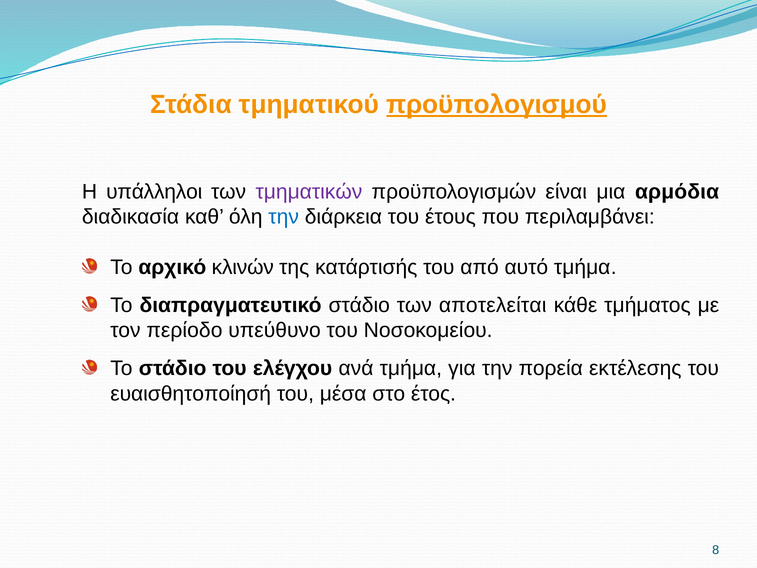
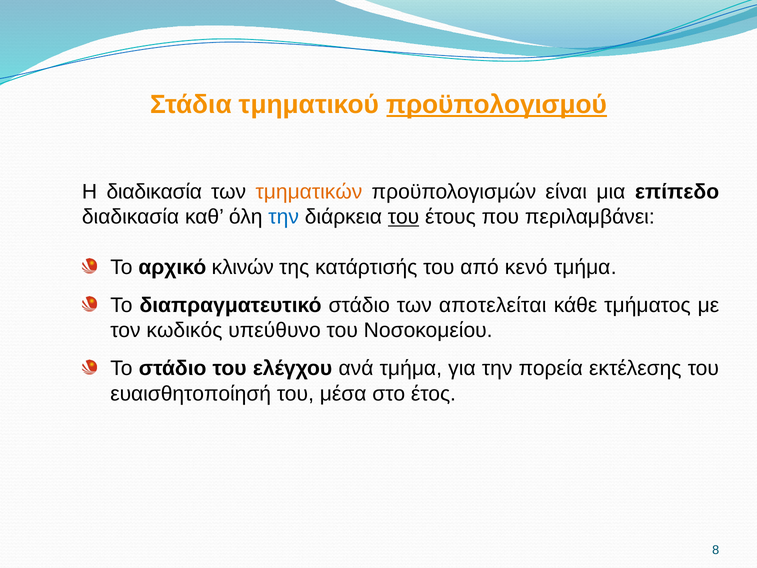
Η υπάλληλοι: υπάλληλοι -> διαδικασία (154, 192)
τμηματικών colour: purple -> orange (309, 192)
αρμόδια: αρμόδια -> επίπεδο (677, 192)
του underline: none -> present (404, 217)
αυτό: αυτό -> κενό (526, 267)
περίοδο: περίοδο -> κωδικός (184, 330)
